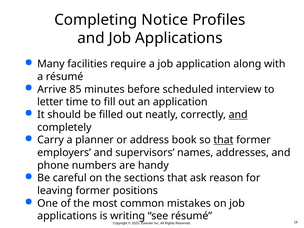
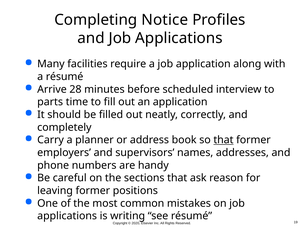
85: 85 -> 28 (75, 89)
letter: letter -> parts (50, 102)
and underline: present -> none (238, 115)
